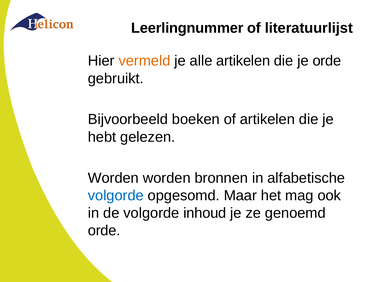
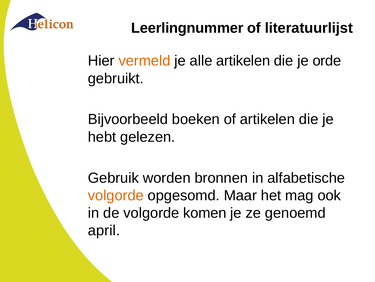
Worden: Worden -> Gebruik (113, 177)
volgorde colour: blue -> orange (116, 195)
inhoud: inhoud -> komen (205, 212)
orde: orde -> april (104, 230)
